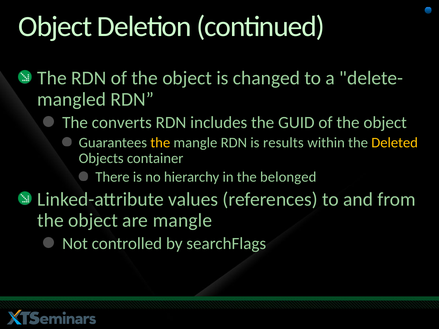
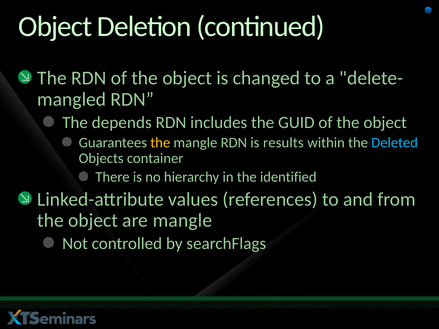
converts: converts -> depends (122, 123)
Deleted colour: yellow -> light blue (395, 143)
belonged: belonged -> identified (288, 177)
